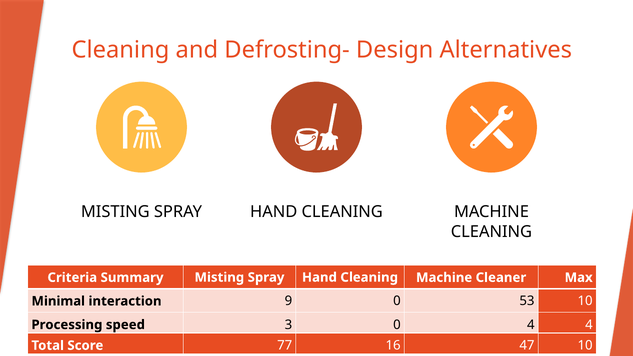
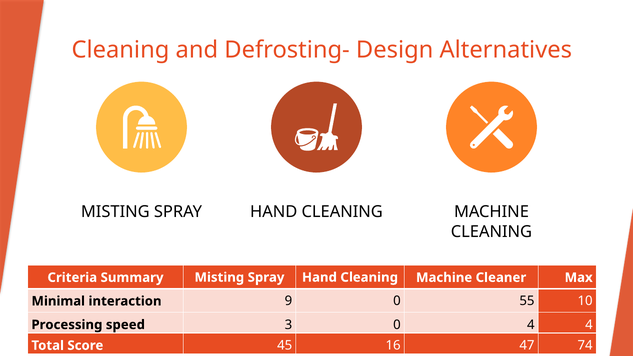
53: 53 -> 55 (527, 301)
77: 77 -> 45 (285, 346)
47 10: 10 -> 74 (585, 346)
